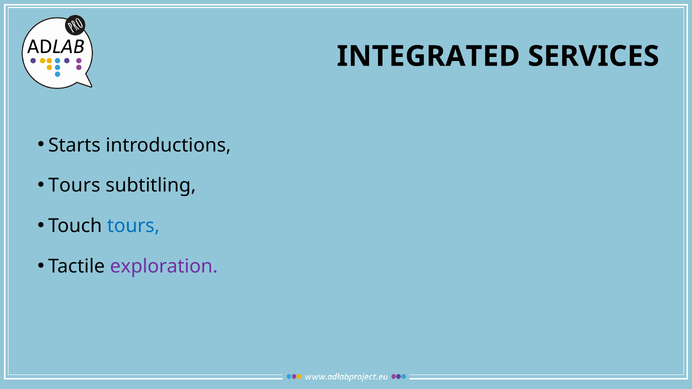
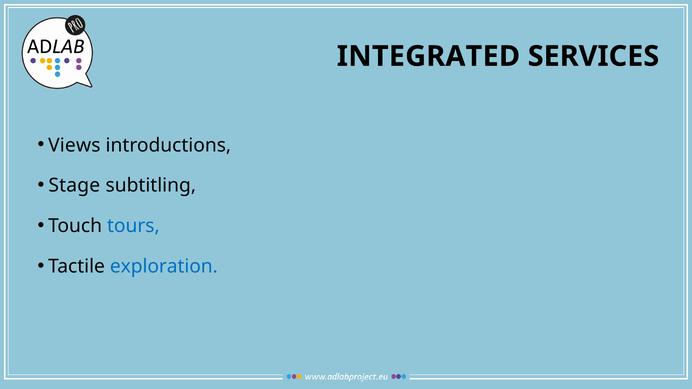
Starts: Starts -> Views (74, 145)
Tours: Tours -> Stage (74, 186)
exploration colour: purple -> blue (164, 267)
